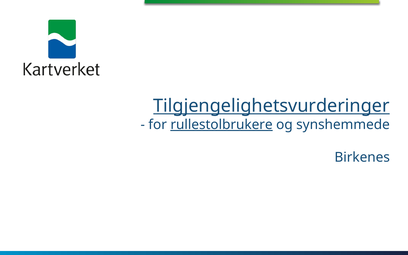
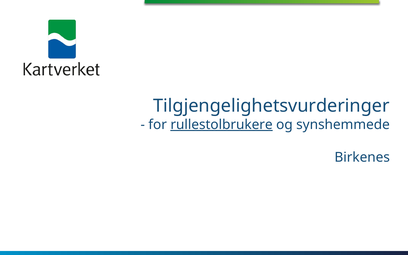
Tilgjengelighetsvurderinger underline: present -> none (271, 106)
